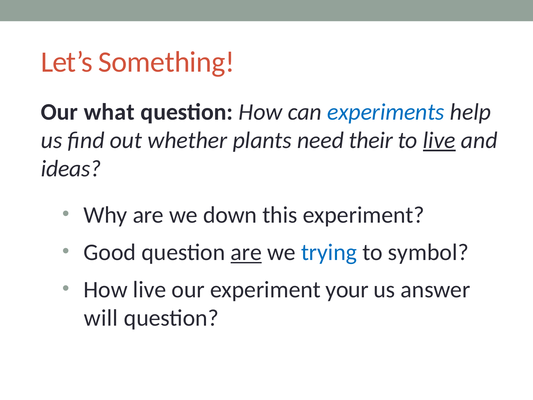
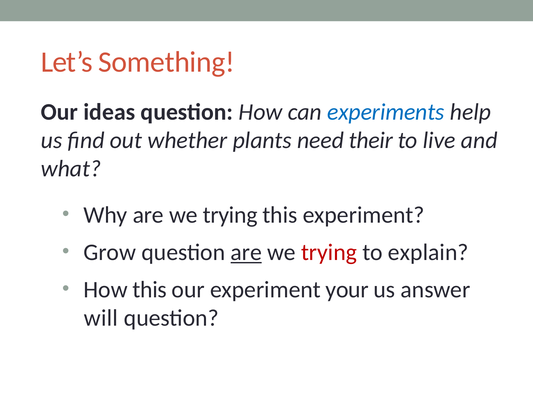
what: what -> ideas (109, 112)
live underline: present -> none (439, 140)
ideas: ideas -> what (71, 169)
Why are we down: down -> trying (230, 215)
Good: Good -> Grow (110, 252)
trying colour: blue -> red (329, 252)
symbol: symbol -> explain (428, 252)
How live: live -> this (150, 290)
